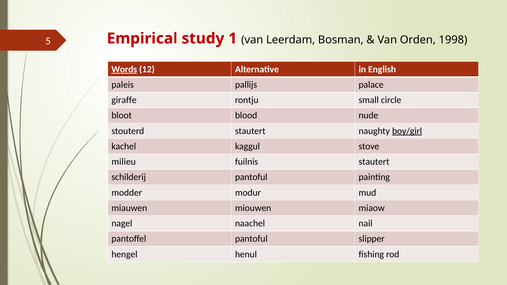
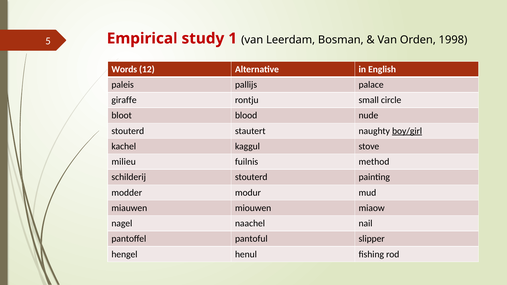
Words underline: present -> none (124, 69)
fuilnis stautert: stautert -> method (374, 162)
schilderij pantoful: pantoful -> stouterd (251, 177)
